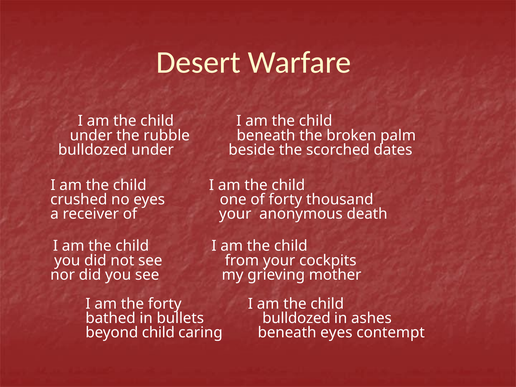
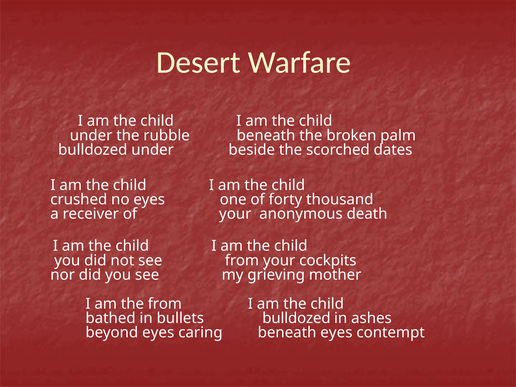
the forty: forty -> from (165, 304)
beyond child: child -> eyes (158, 333)
